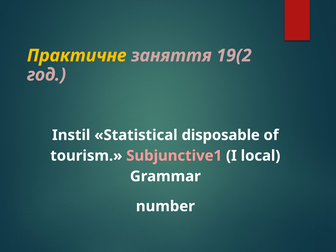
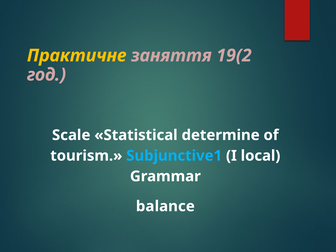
Instil: Instil -> Scale (71, 135)
disposable: disposable -> determine (221, 135)
Subjunctive1 colour: pink -> light blue (174, 156)
number: number -> balance (165, 206)
